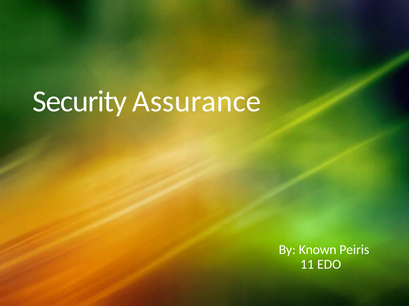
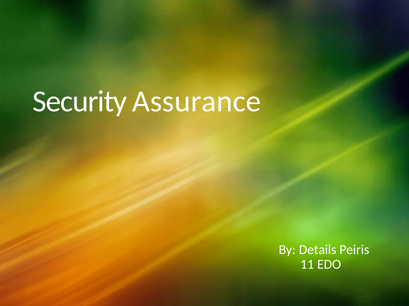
Known: Known -> Details (318, 250)
